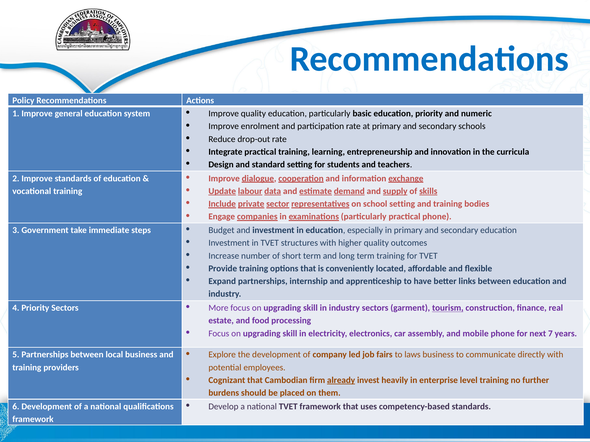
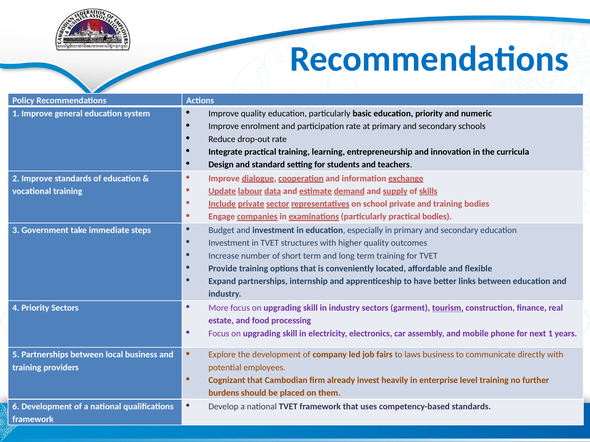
school setting: setting -> private (402, 204)
practical phone: phone -> bodies (437, 217)
next 7: 7 -> 1 (550, 334)
already underline: present -> none (341, 381)
